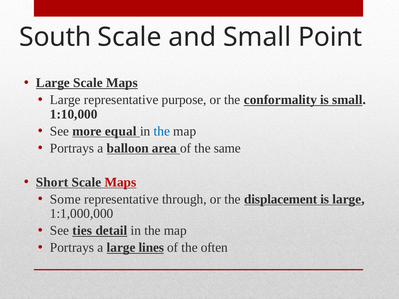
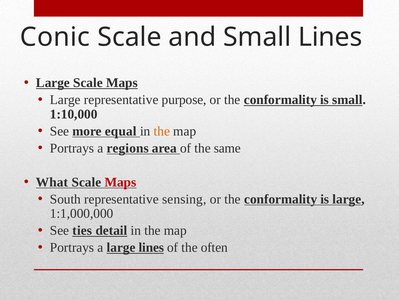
South: South -> Conic (55, 37)
Small Point: Point -> Lines (330, 37)
the colour: blue -> orange (162, 131)
balloon: balloon -> regions (128, 148)
Short: Short -> What (52, 182)
Some: Some -> South (65, 199)
through: through -> sensing (184, 199)
displacement: displacement -> conformality (281, 199)
